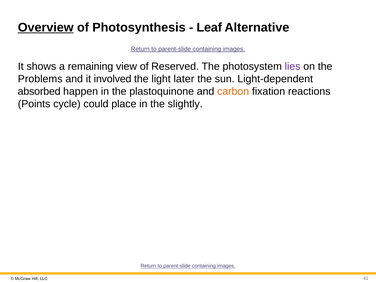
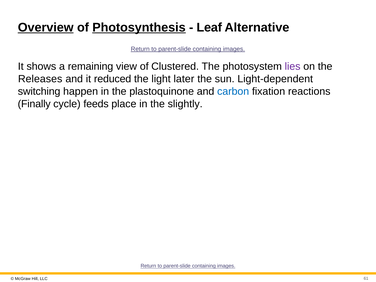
Photosynthesis underline: none -> present (139, 27)
Reserved: Reserved -> Clustered (175, 66)
Problems: Problems -> Releases (40, 79)
involved: involved -> reduced (113, 79)
absorbed: absorbed -> switching (39, 91)
carbon colour: orange -> blue (233, 91)
Points: Points -> Finally (34, 104)
could: could -> feeds (96, 104)
